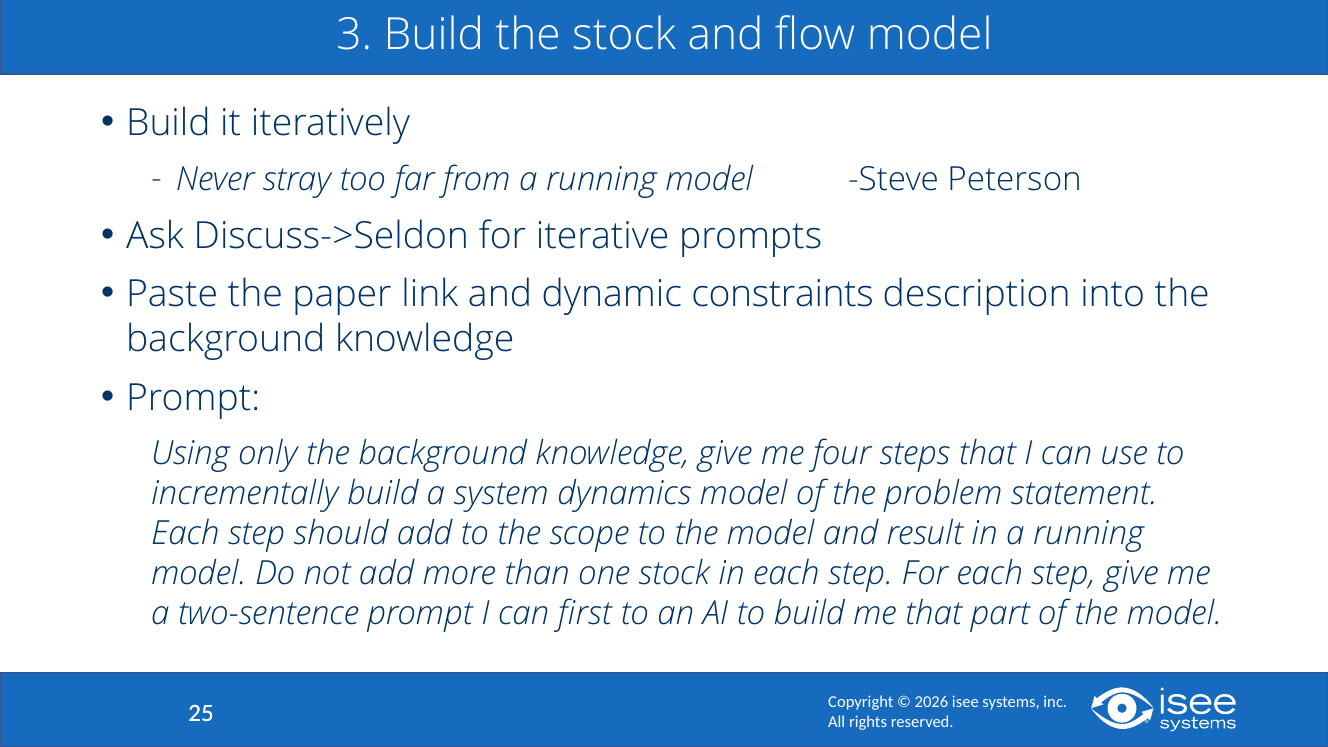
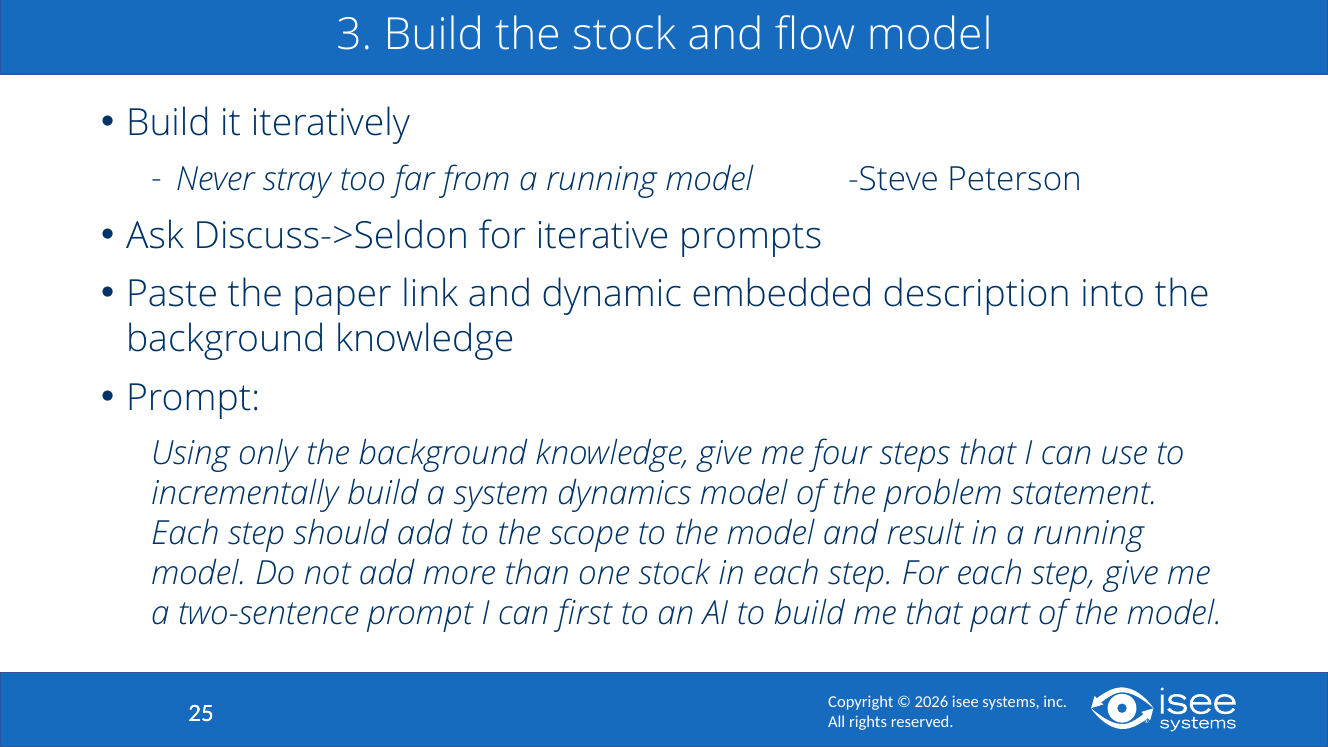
constraints: constraints -> embedded (782, 295)
